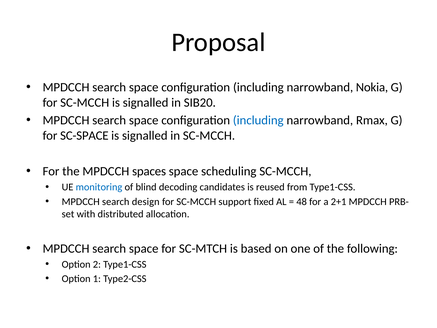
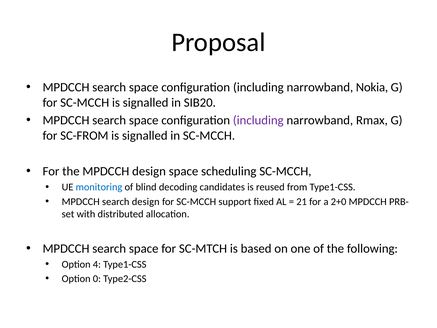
including colour: blue -> purple (258, 120)
SC-SPACE: SC-SPACE -> SC-FROM (84, 136)
MPDCCH spaces: spaces -> design (149, 171)
48: 48 -> 21 (302, 202)
2+1: 2+1 -> 2+0 (339, 202)
2: 2 -> 4 (97, 264)
1: 1 -> 0 (97, 279)
